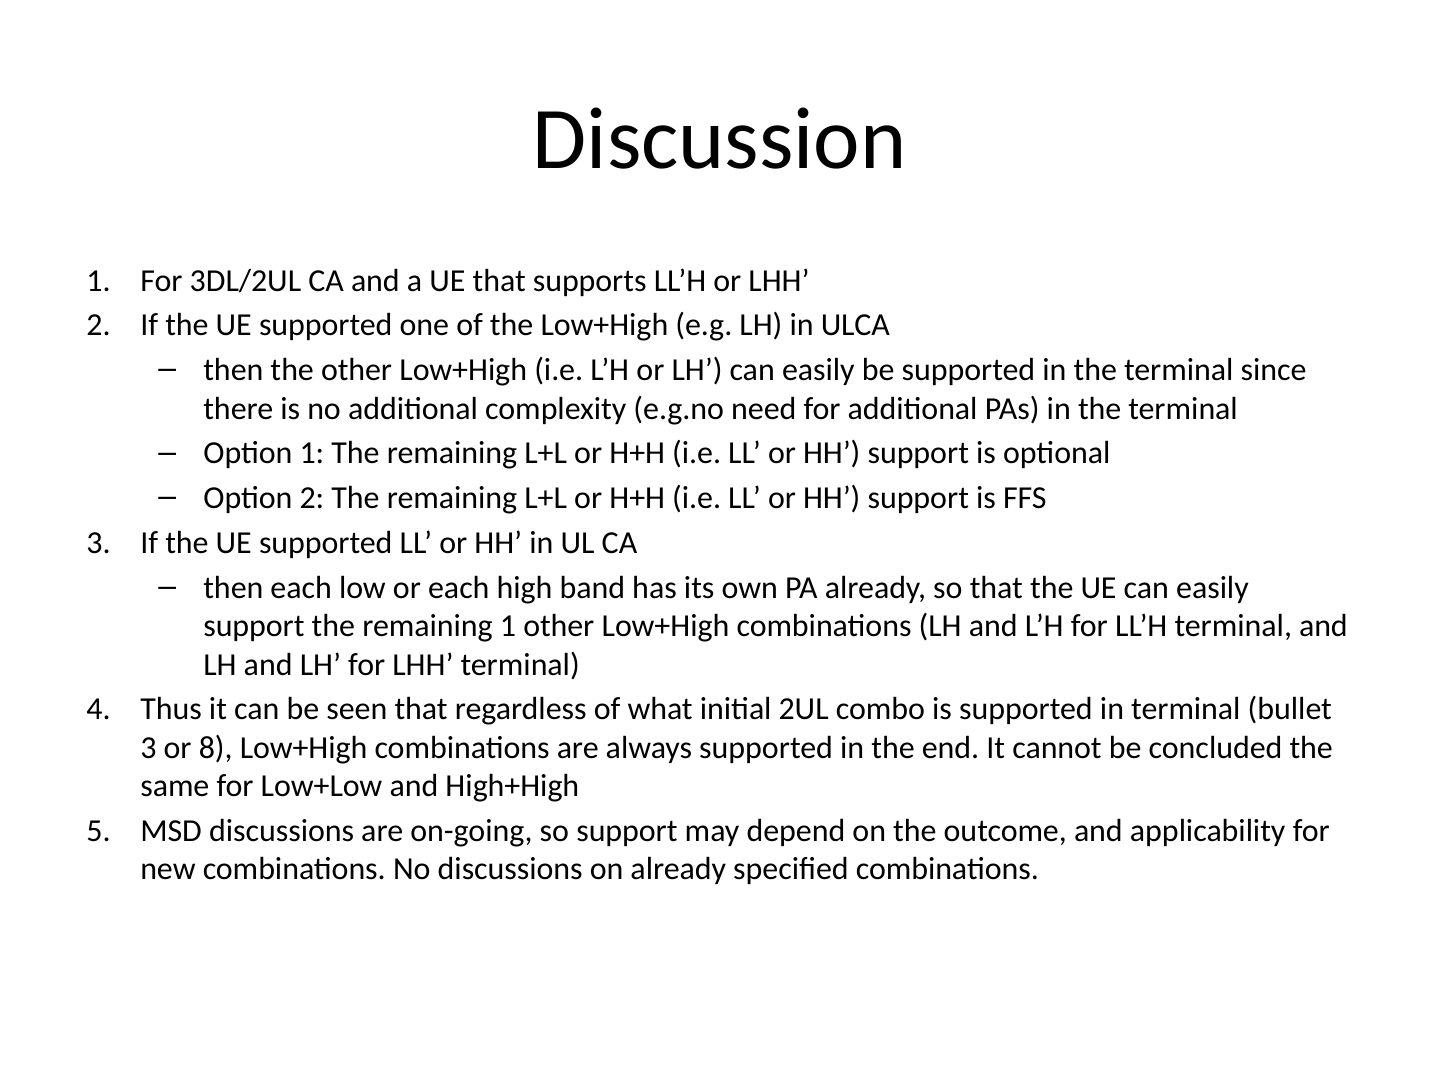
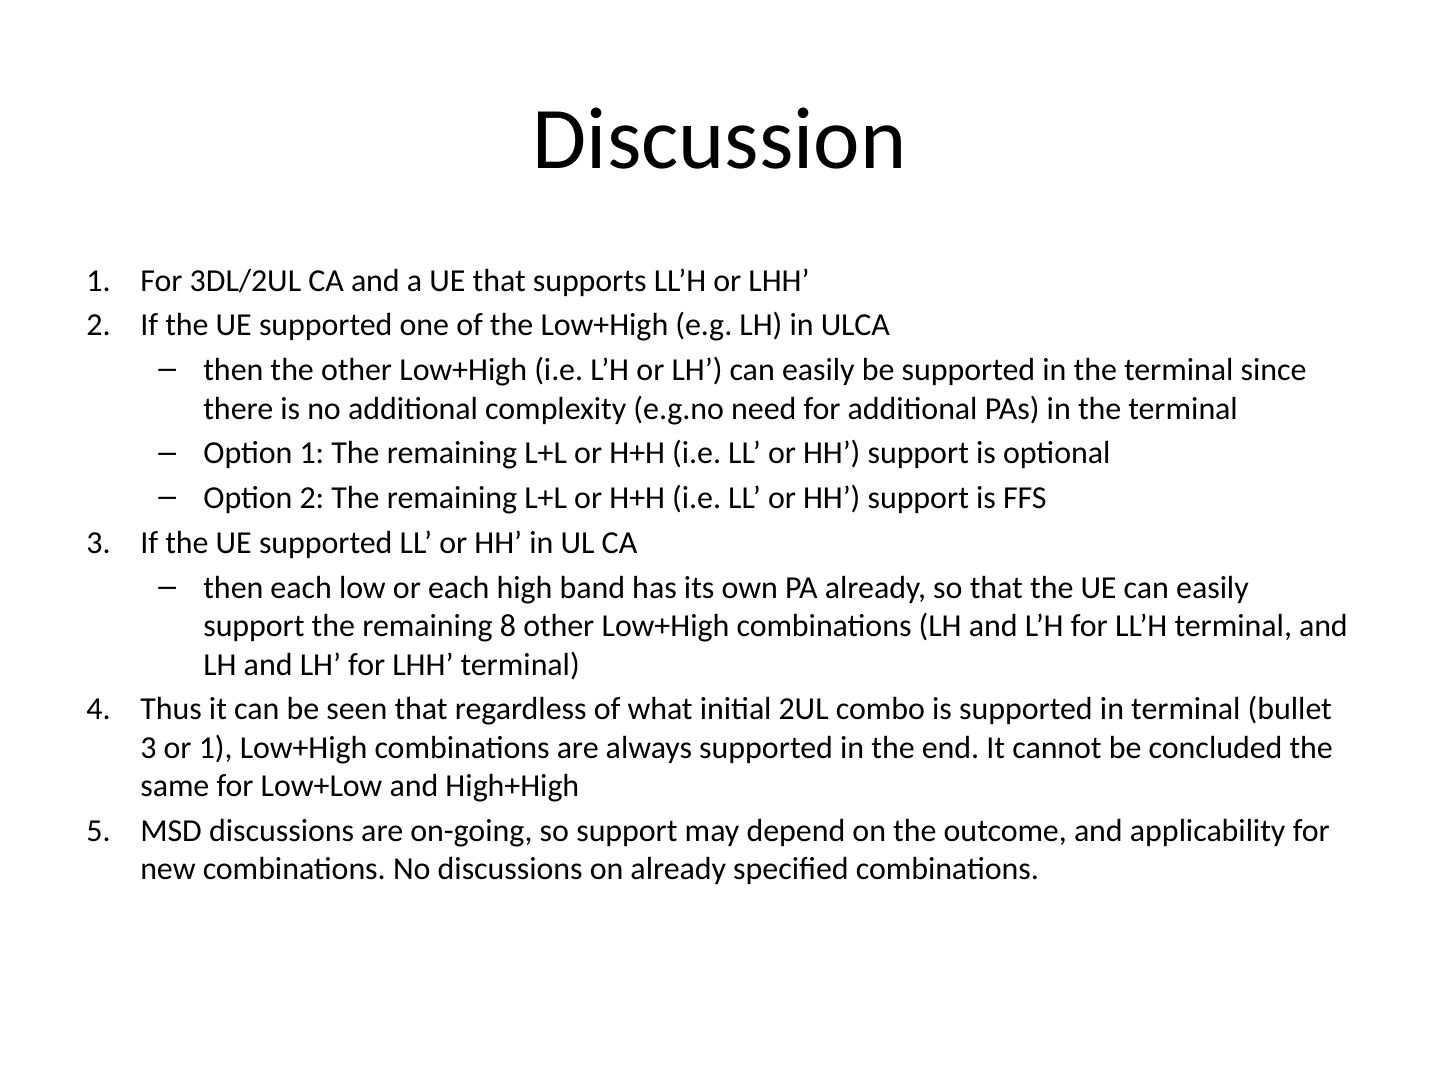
remaining 1: 1 -> 8 (508, 626)
or 8: 8 -> 1 (216, 748)
